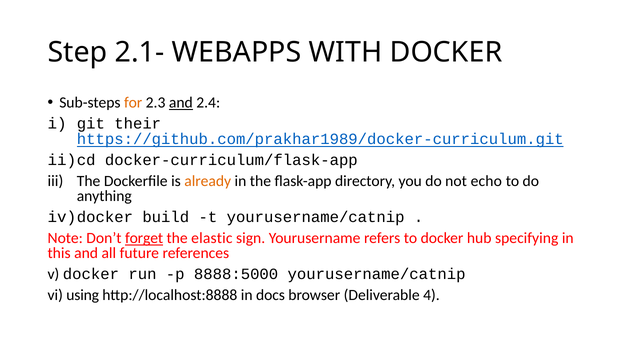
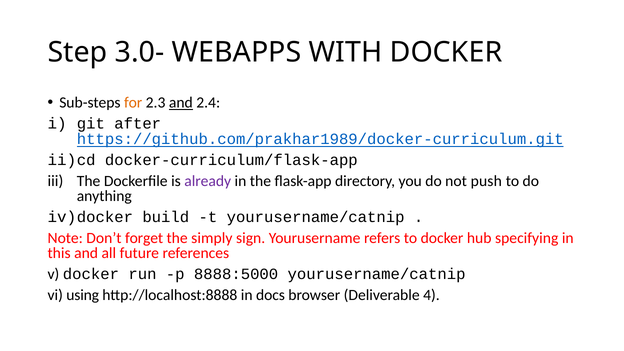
2.1-: 2.1- -> 3.0- (140, 52)
their: their -> after (138, 124)
already colour: orange -> purple (208, 181)
echo: echo -> push (486, 181)
forget underline: present -> none (144, 238)
elastic: elastic -> simply (212, 238)
